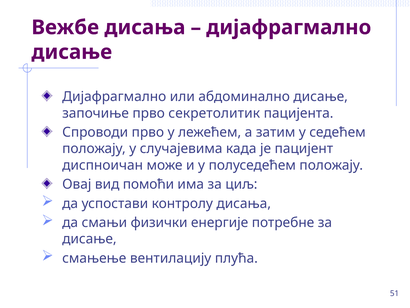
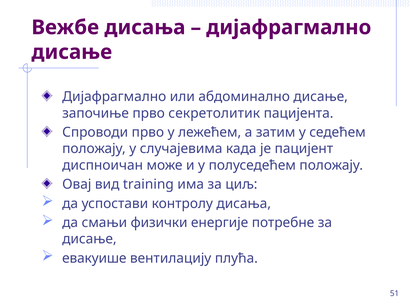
помоћи: помоћи -> training (148, 184)
смањење: смањење -> евакуише (94, 258)
